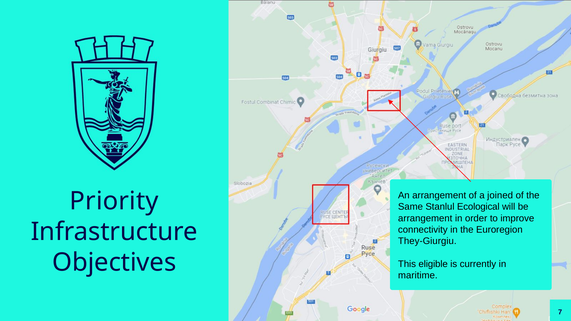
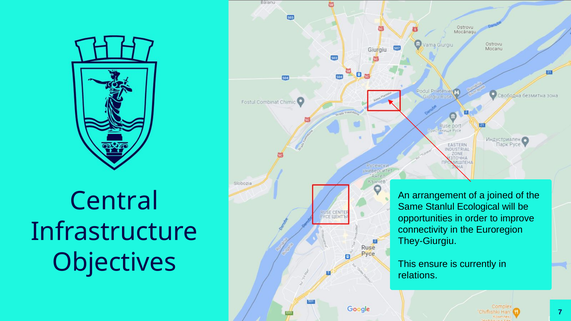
Priority: Priority -> Central (114, 201)
arrangement: arrangement -> opportunities (425, 218)
eligible: eligible -> ensure (433, 264)
maritime: maritime -> relations (418, 275)
